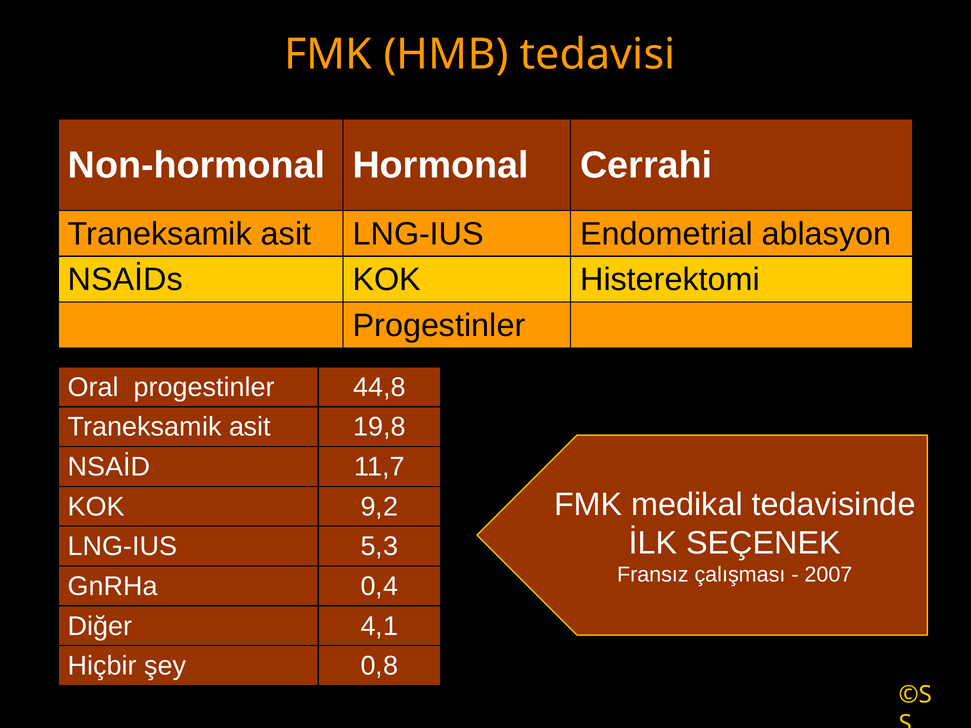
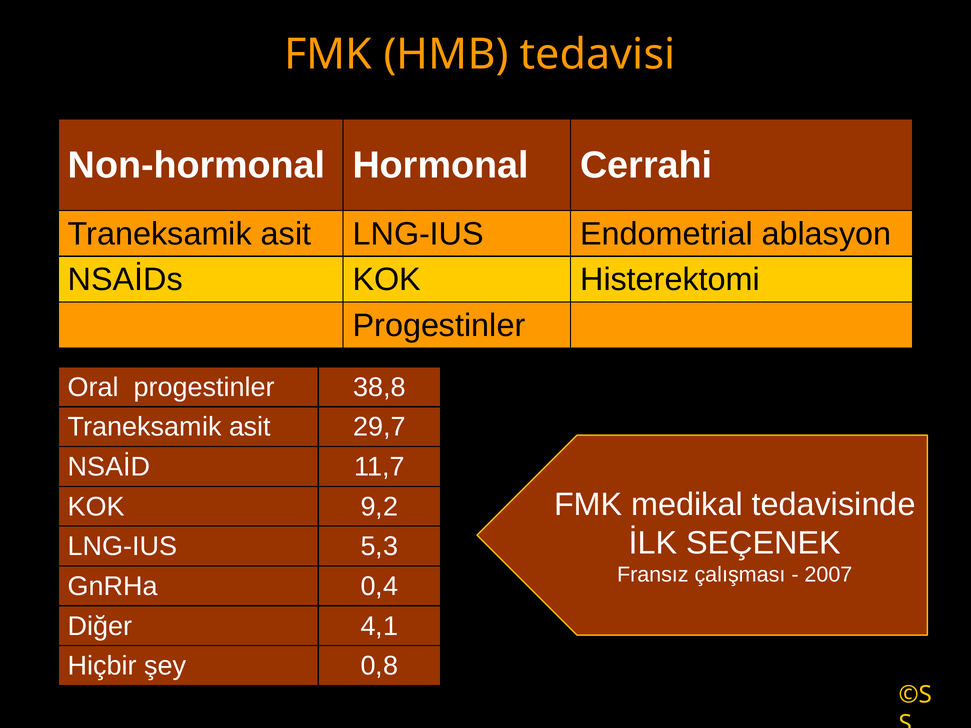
44,8: 44,8 -> 38,8 (379, 387)
19,8: 19,8 -> 29,7 (379, 427)
